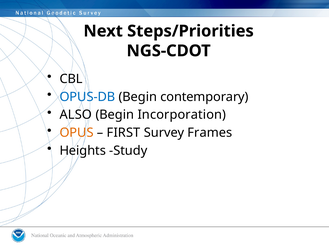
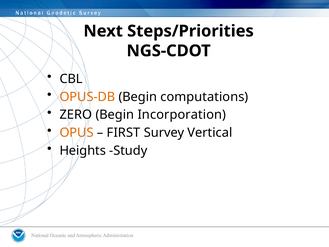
OPUS-DB colour: blue -> orange (87, 97)
contemporary: contemporary -> computations (204, 97)
ALSO: ALSO -> ZERO (76, 115)
Frames: Frames -> Vertical (210, 133)
